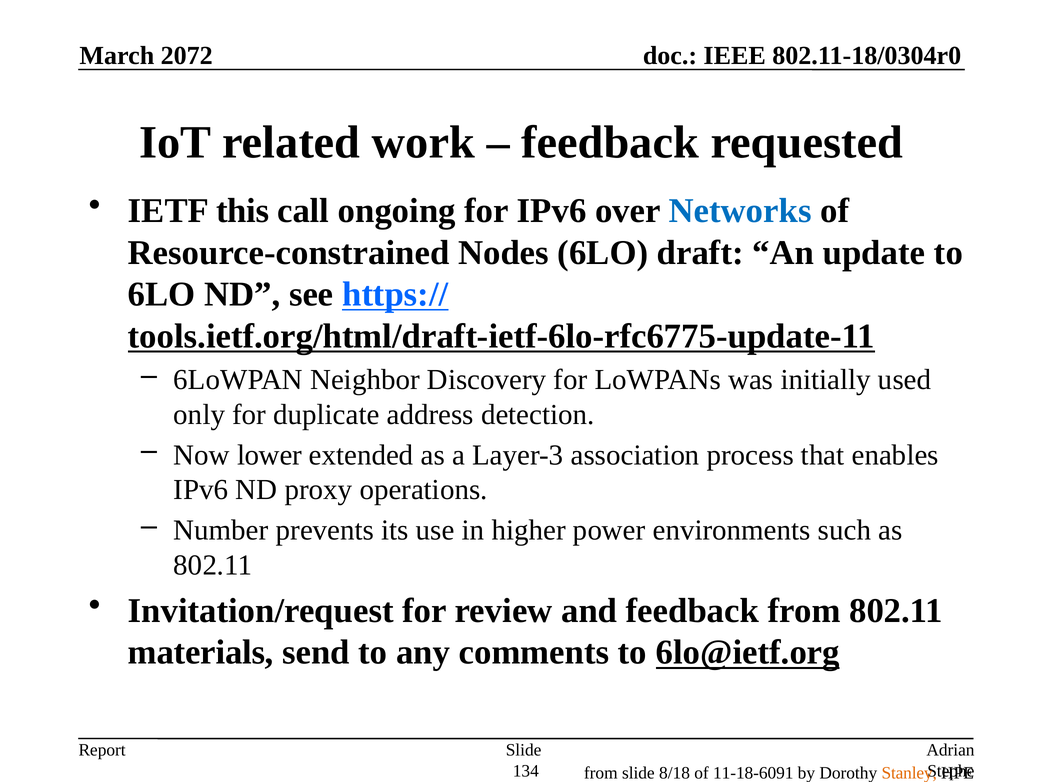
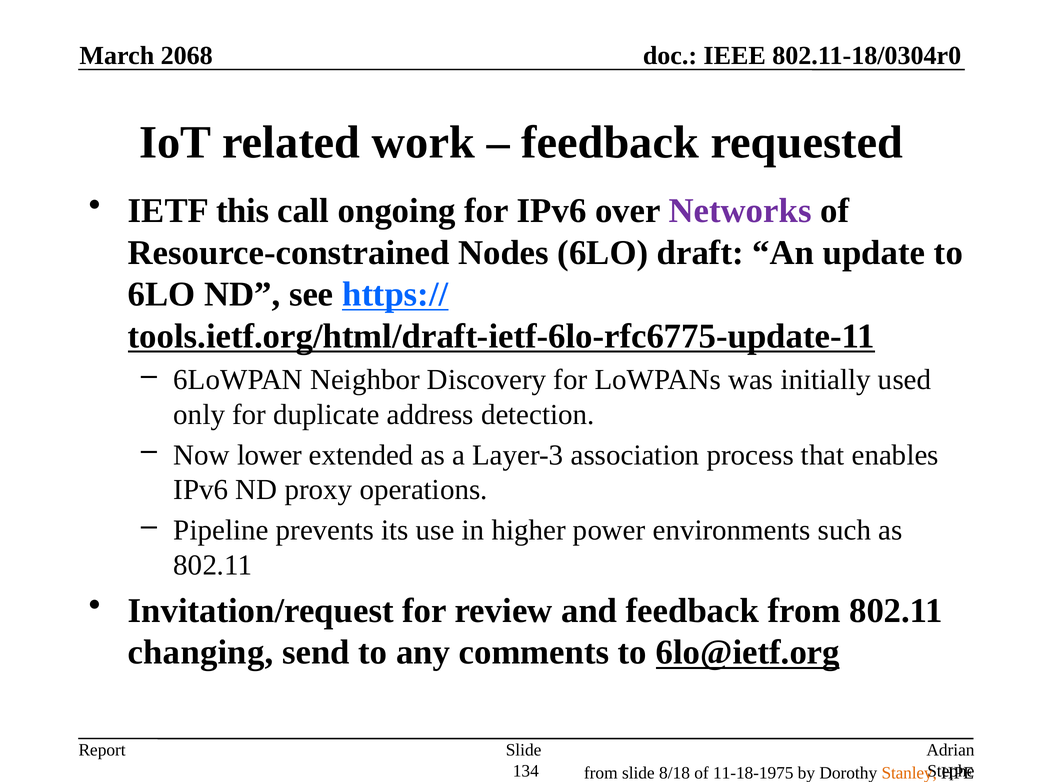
2072: 2072 -> 2068 (187, 56)
Networks colour: blue -> purple (740, 211)
Number: Number -> Pipeline (221, 531)
materials: materials -> changing (201, 653)
11-18-6091: 11-18-6091 -> 11-18-1975 (753, 773)
